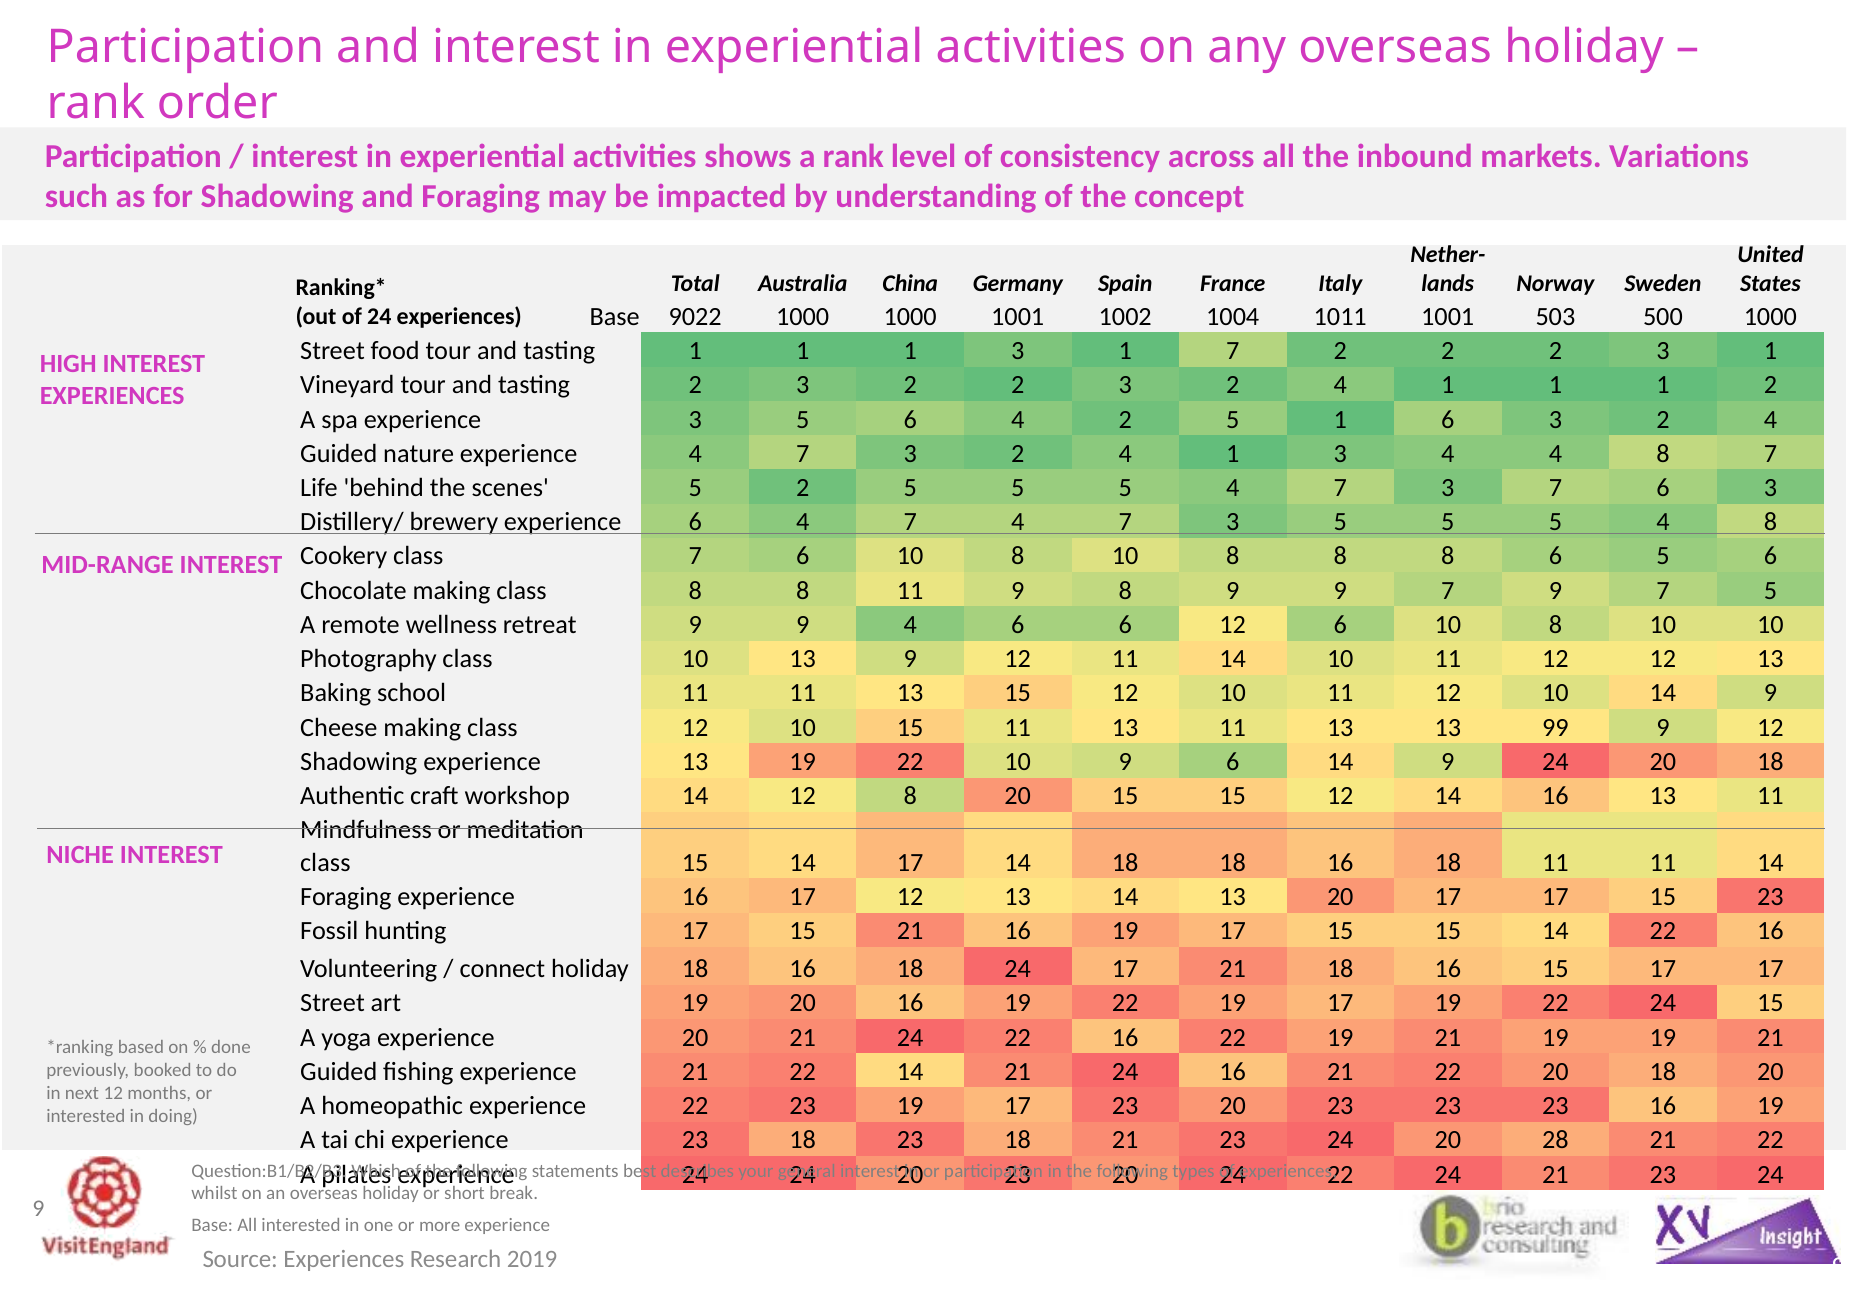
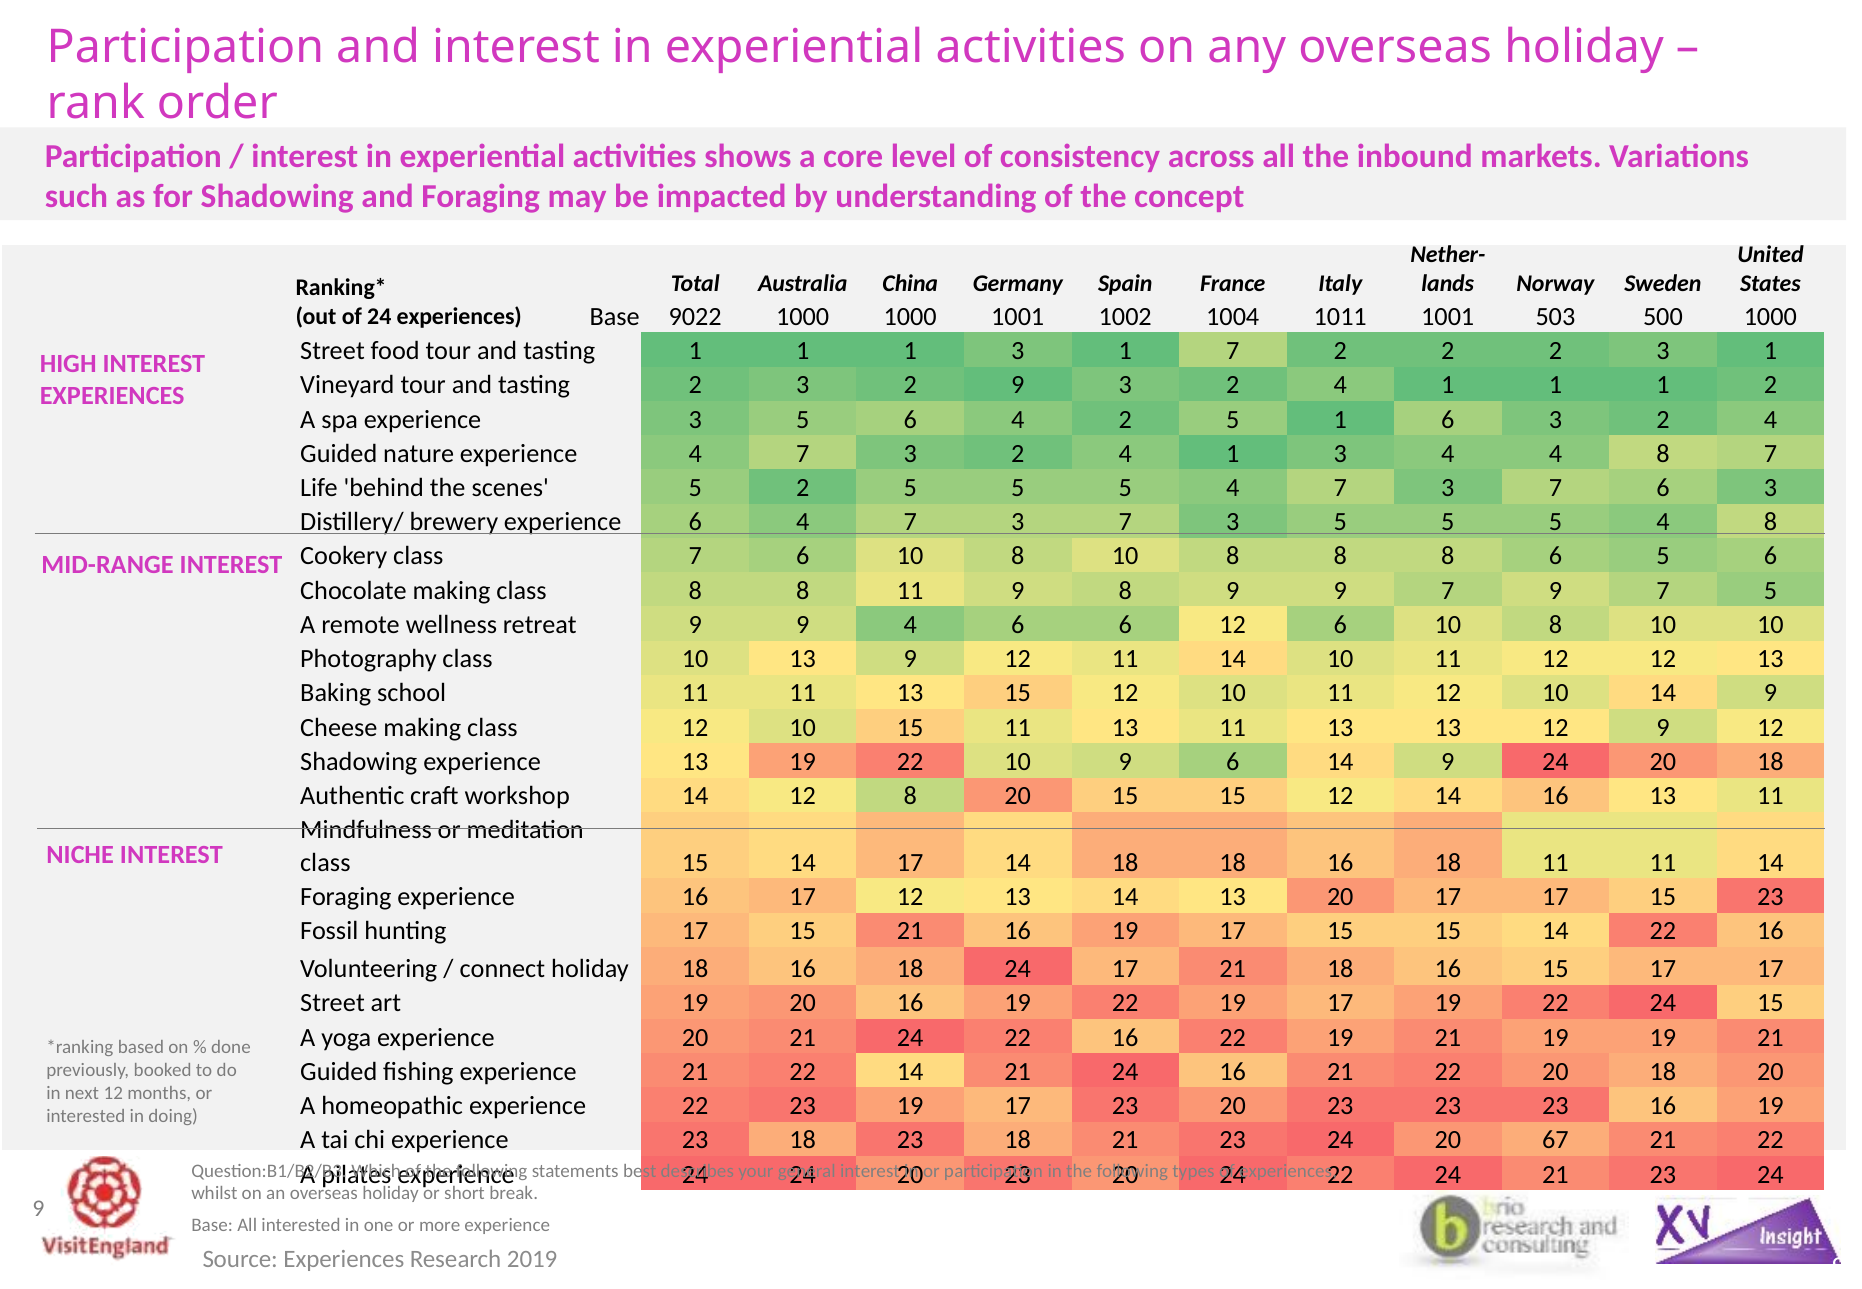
a rank: rank -> core (853, 157)
3 2 2: 2 -> 9 (1018, 385)
6 4 7 4: 4 -> 3 (1018, 522)
13 99: 99 -> 12 (1555, 728)
28: 28 -> 67 (1555, 1140)
